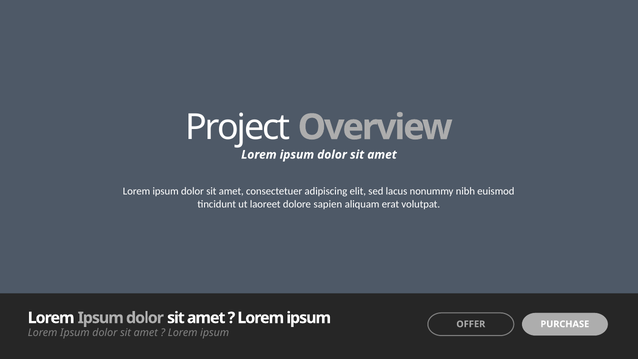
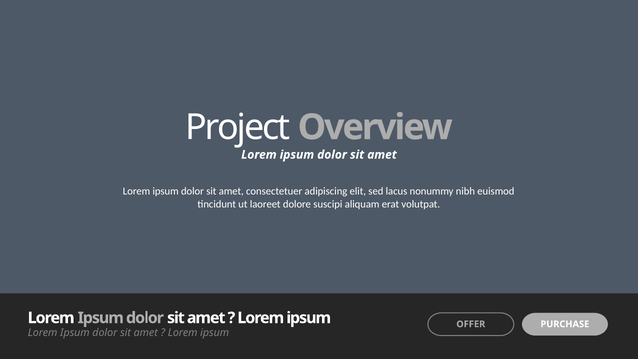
sapien: sapien -> suscipi (328, 204)
